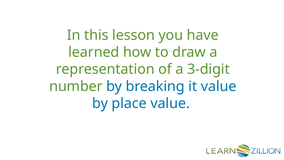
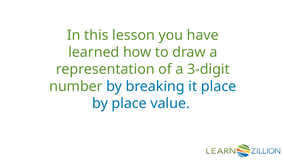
it value: value -> place (219, 86)
